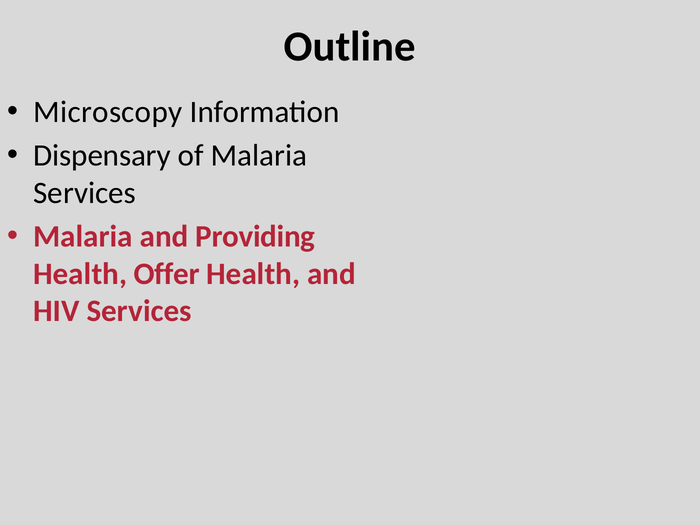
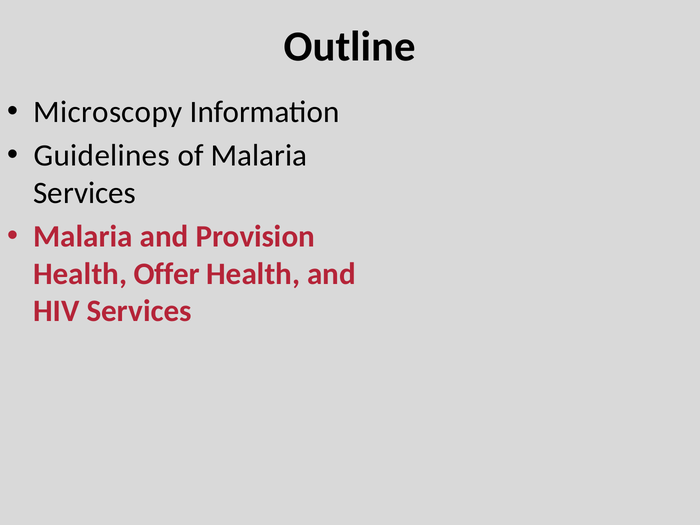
Dispensary: Dispensary -> Guidelines (102, 155)
Providing: Providing -> Provision (255, 236)
